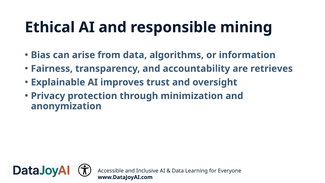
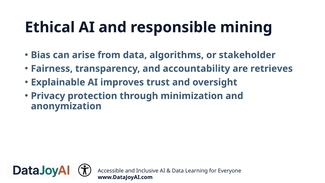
information: information -> stakeholder (247, 55)
